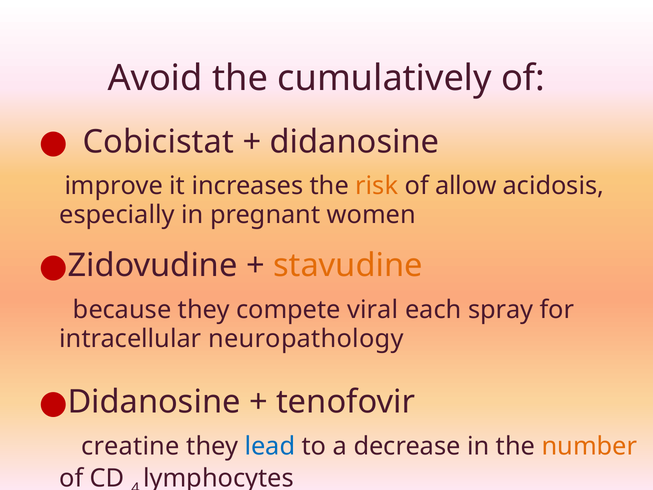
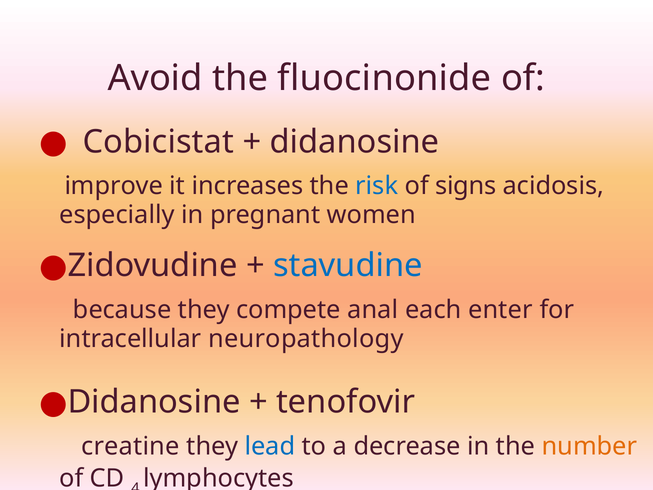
cumulatively: cumulatively -> fluocinonide (384, 78)
risk colour: orange -> blue (377, 186)
allow: allow -> signs (466, 186)
stavudine colour: orange -> blue (348, 265)
viral: viral -> anal (373, 310)
spray: spray -> enter (500, 310)
